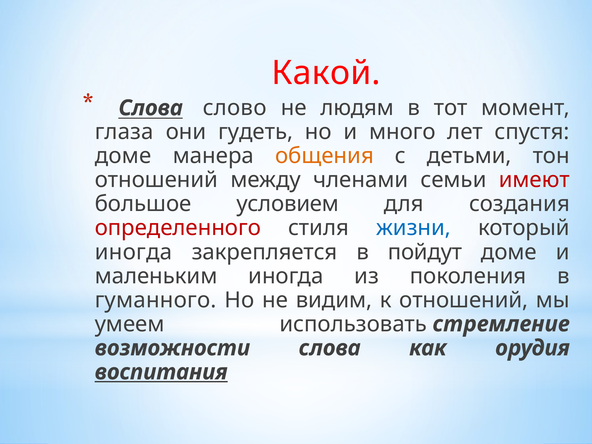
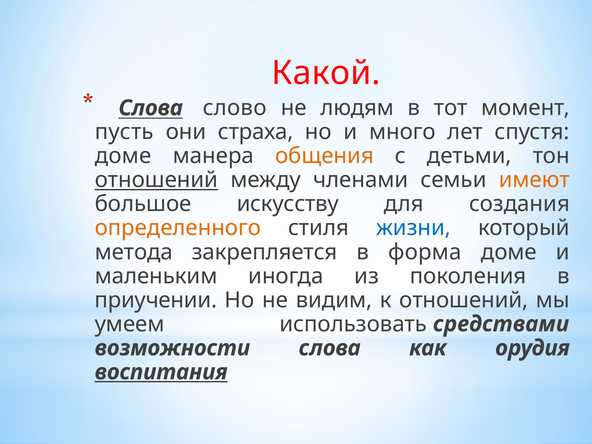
глаза: глаза -> пусть (124, 132)
гудеть: гудеть -> страха (256, 132)
отношений underline: none -> present (156, 180)
имеют colour: red -> orange (534, 180)
условием: условием -> искусству (288, 204)
определенного colour: red -> orange (178, 228)
иногда: иногда -> метода (134, 252)
пойдут: пойдут -> форма (425, 252)
гуманного: гуманного -> приучении (156, 300)
стремление: стремление -> средствами (501, 324)
